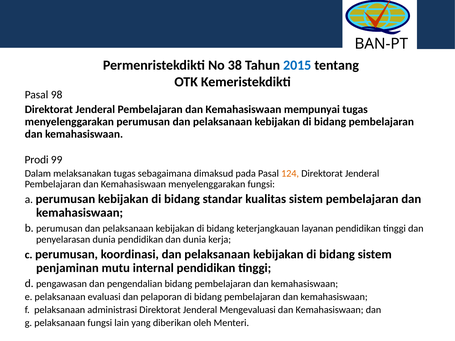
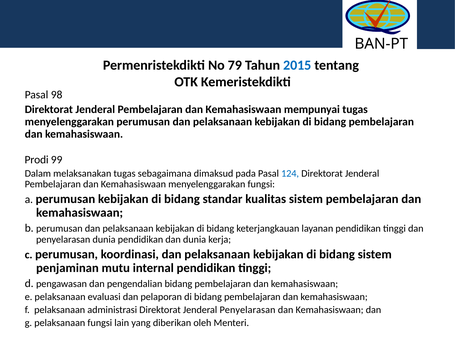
38: 38 -> 79 (235, 65)
124 colour: orange -> blue (290, 174)
Jenderal Mengevaluasi: Mengevaluasi -> Penyelarasan (248, 310)
